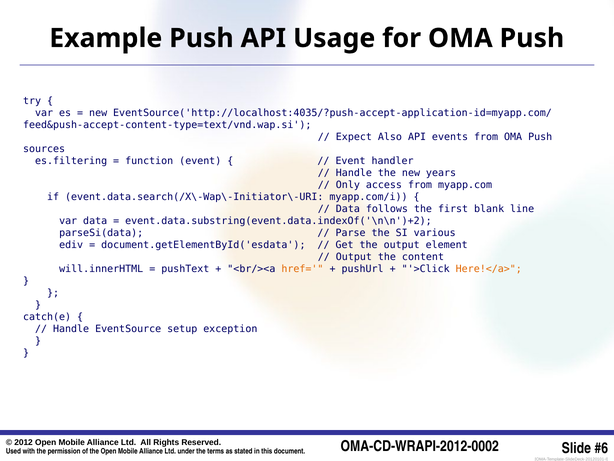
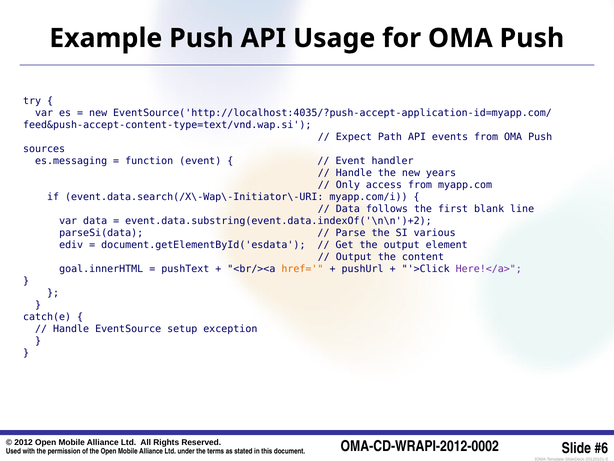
Also: Also -> Path (390, 137)
es.filtering: es.filtering -> es.messaging (71, 161)
will.innerHTML: will.innerHTML -> goal.innerHTML (101, 269)
Here!</a> colour: orange -> purple (489, 269)
